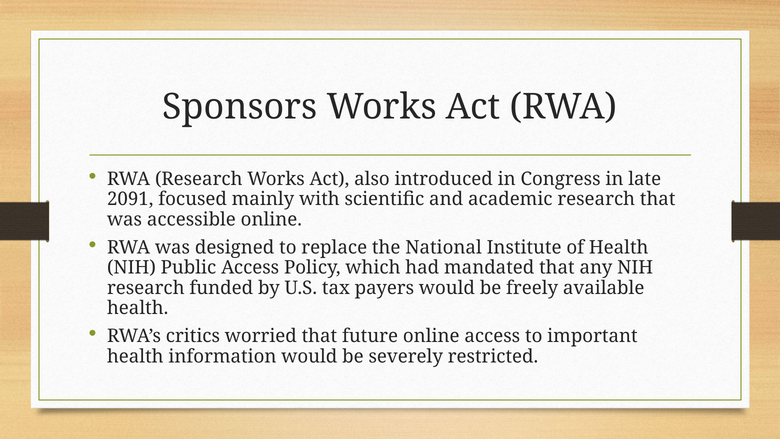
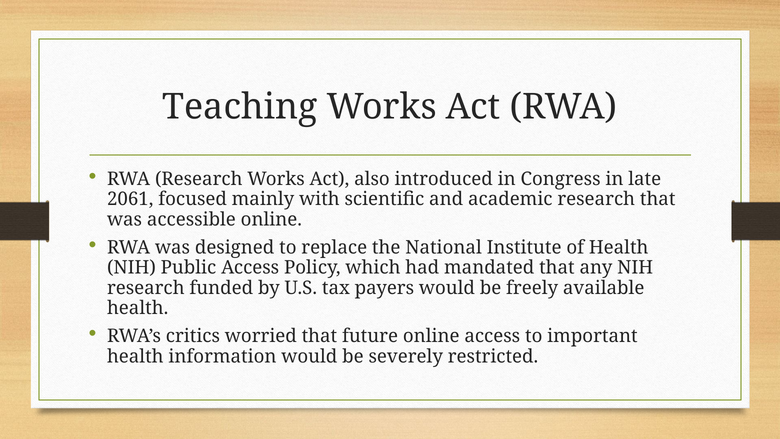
Sponsors: Sponsors -> Teaching (240, 107)
2091: 2091 -> 2061 (130, 199)
